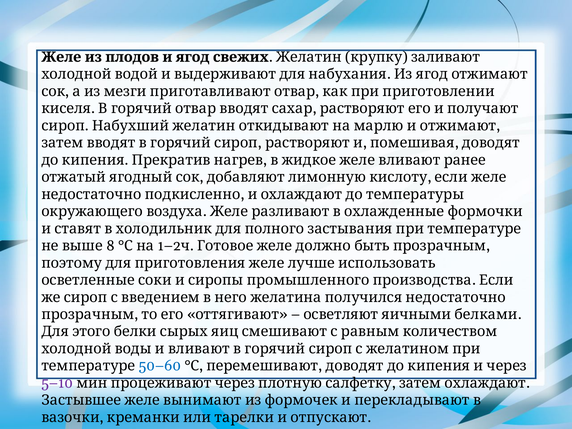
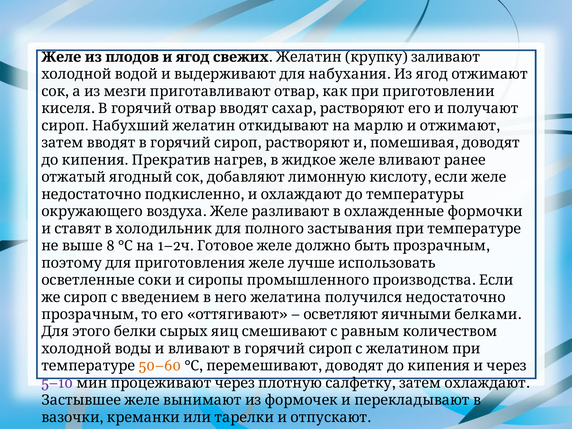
50–60 colour: blue -> orange (160, 366)
